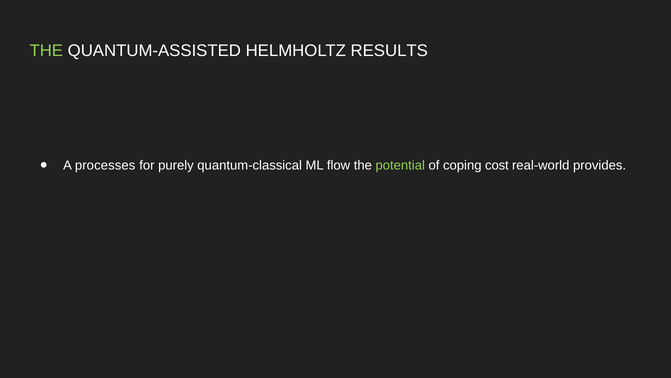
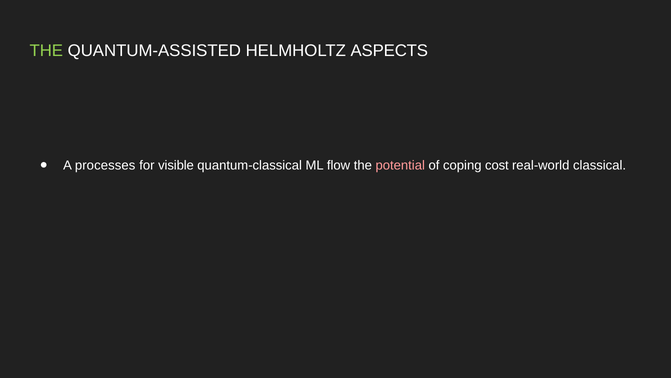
RESULTS: RESULTS -> ASPECTS (389, 51)
purely: purely -> visible (176, 165)
potential colour: light green -> pink (400, 165)
provides: provides -> classical (600, 165)
